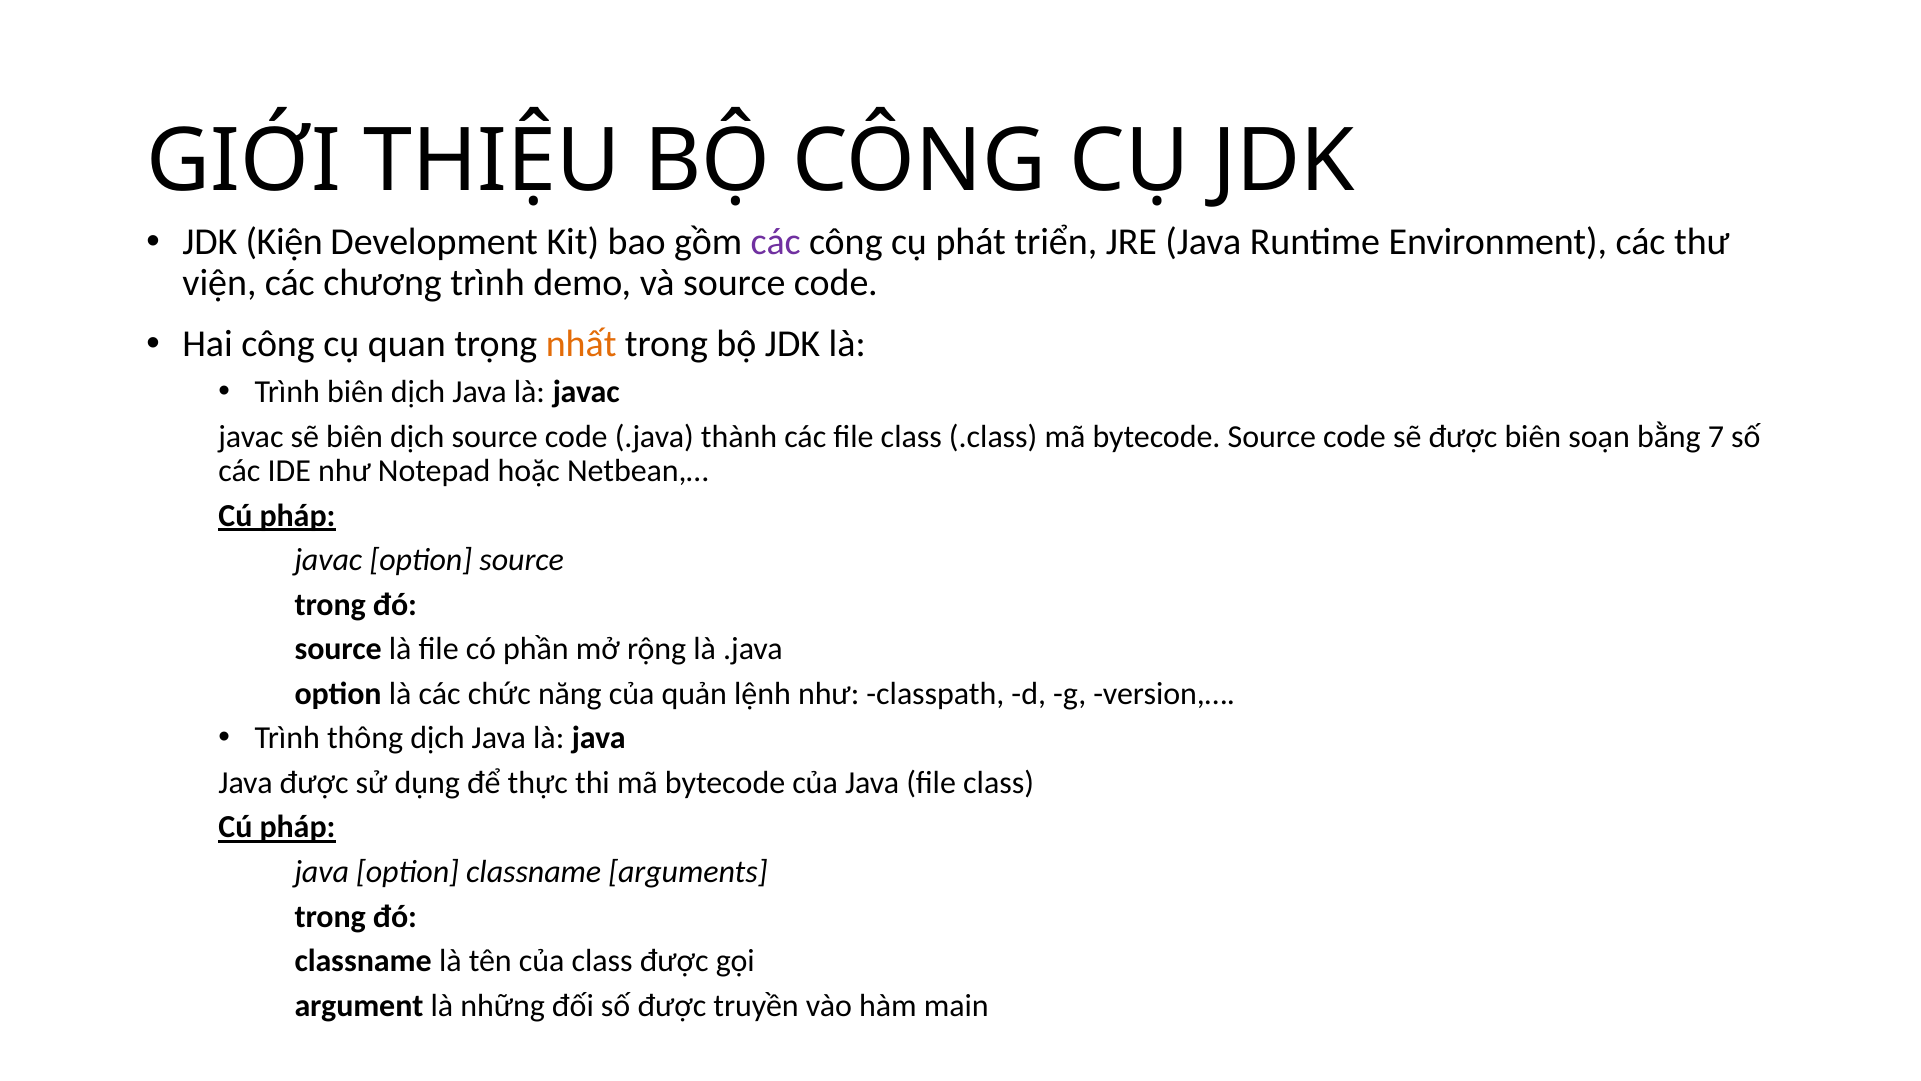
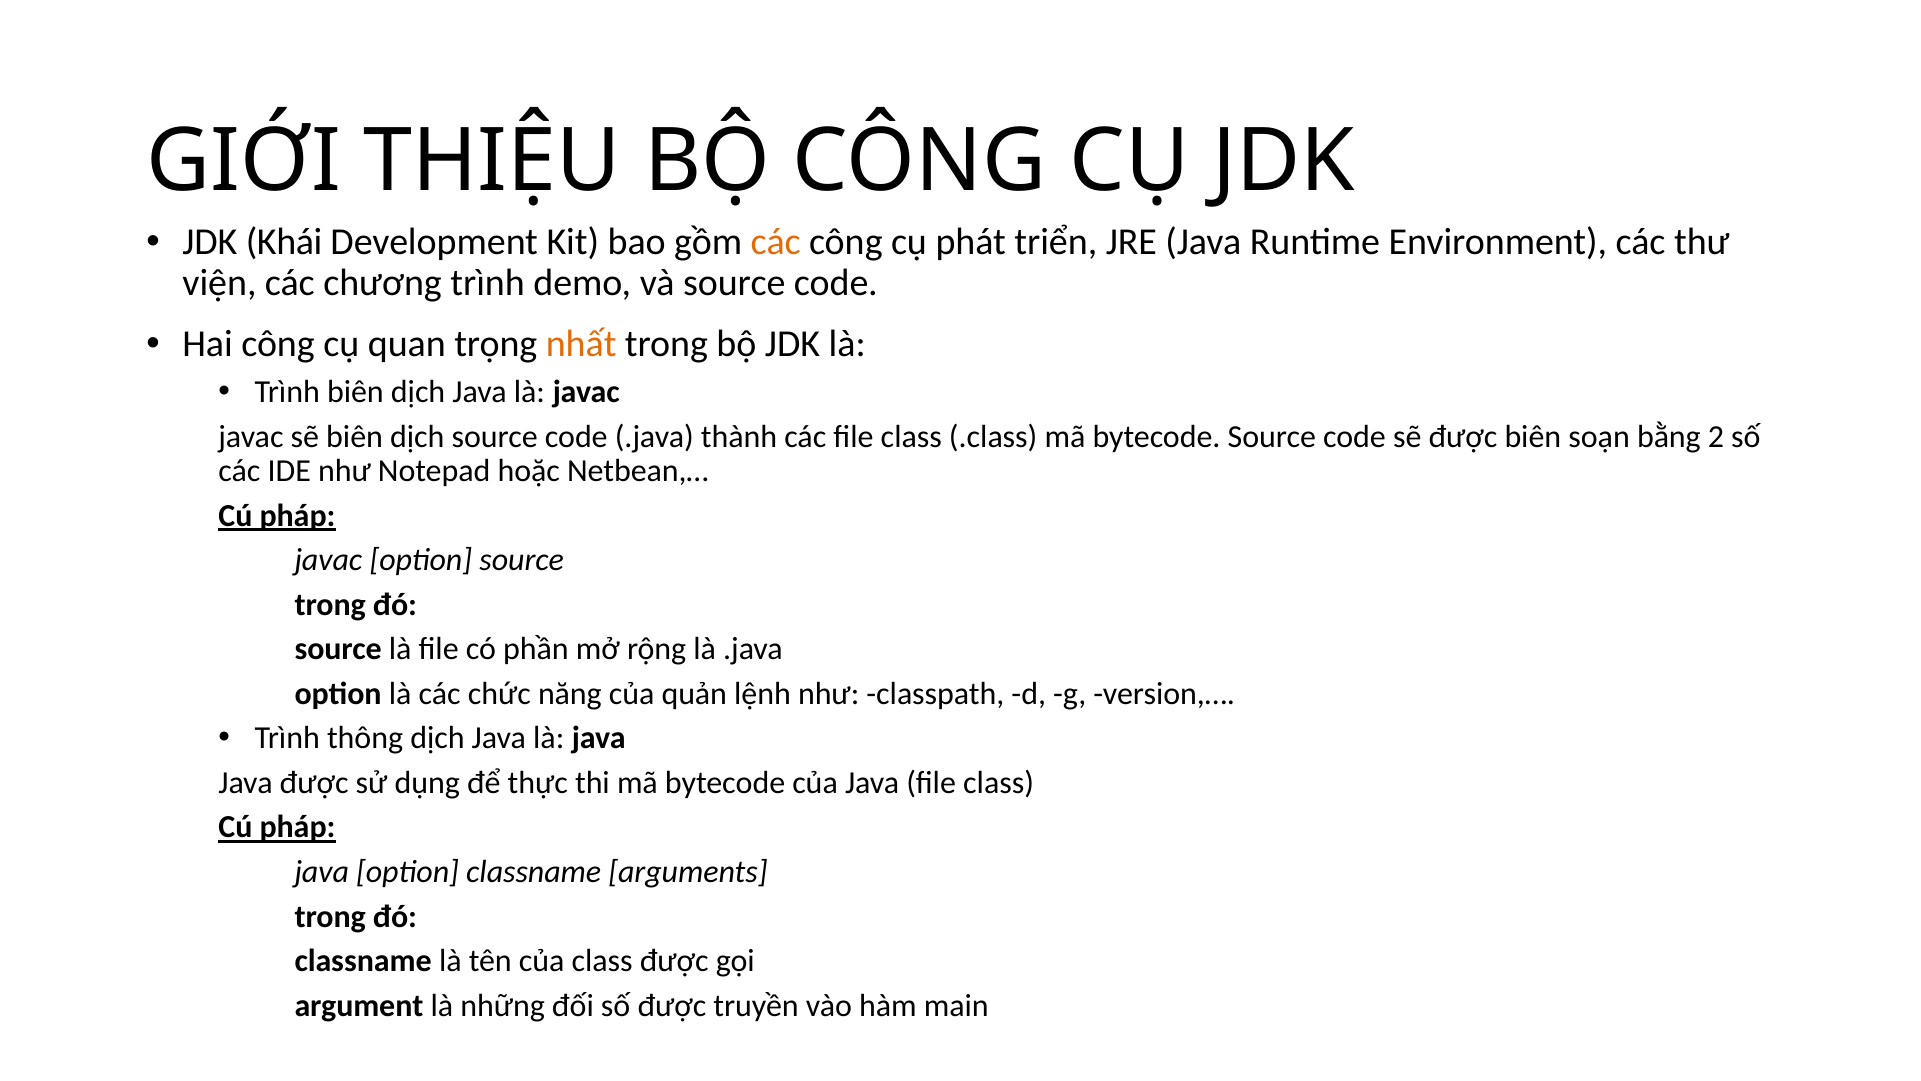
Kiện: Kiện -> Khái (284, 242)
các colour: purple -> orange (776, 242)
7: 7 -> 2 (1716, 436)
